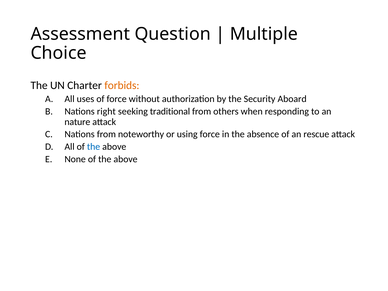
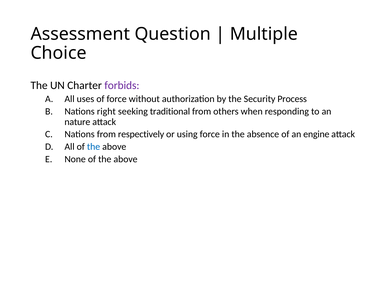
forbids colour: orange -> purple (122, 85)
Aboard: Aboard -> Process (292, 99)
noteworthy: noteworthy -> respectively (141, 134)
rescue: rescue -> engine (316, 134)
